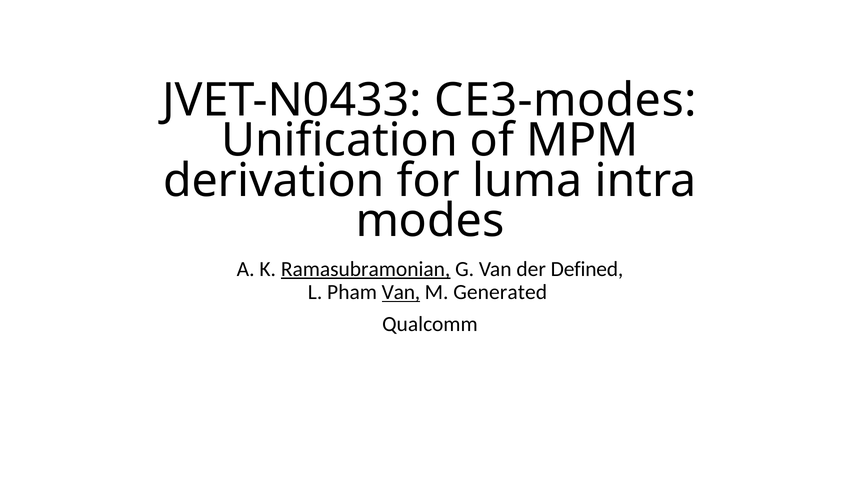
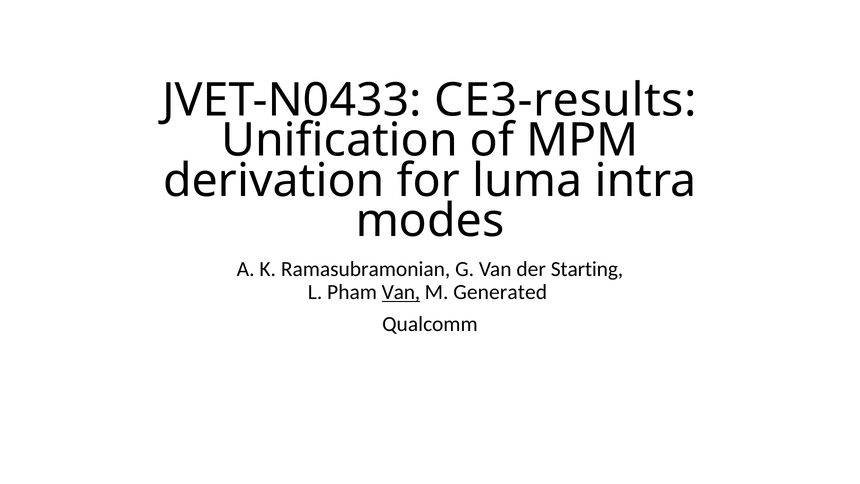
CE3-modes: CE3-modes -> CE3-results (566, 100)
Ramasubramonian underline: present -> none (366, 269)
Defined: Defined -> Starting (587, 269)
